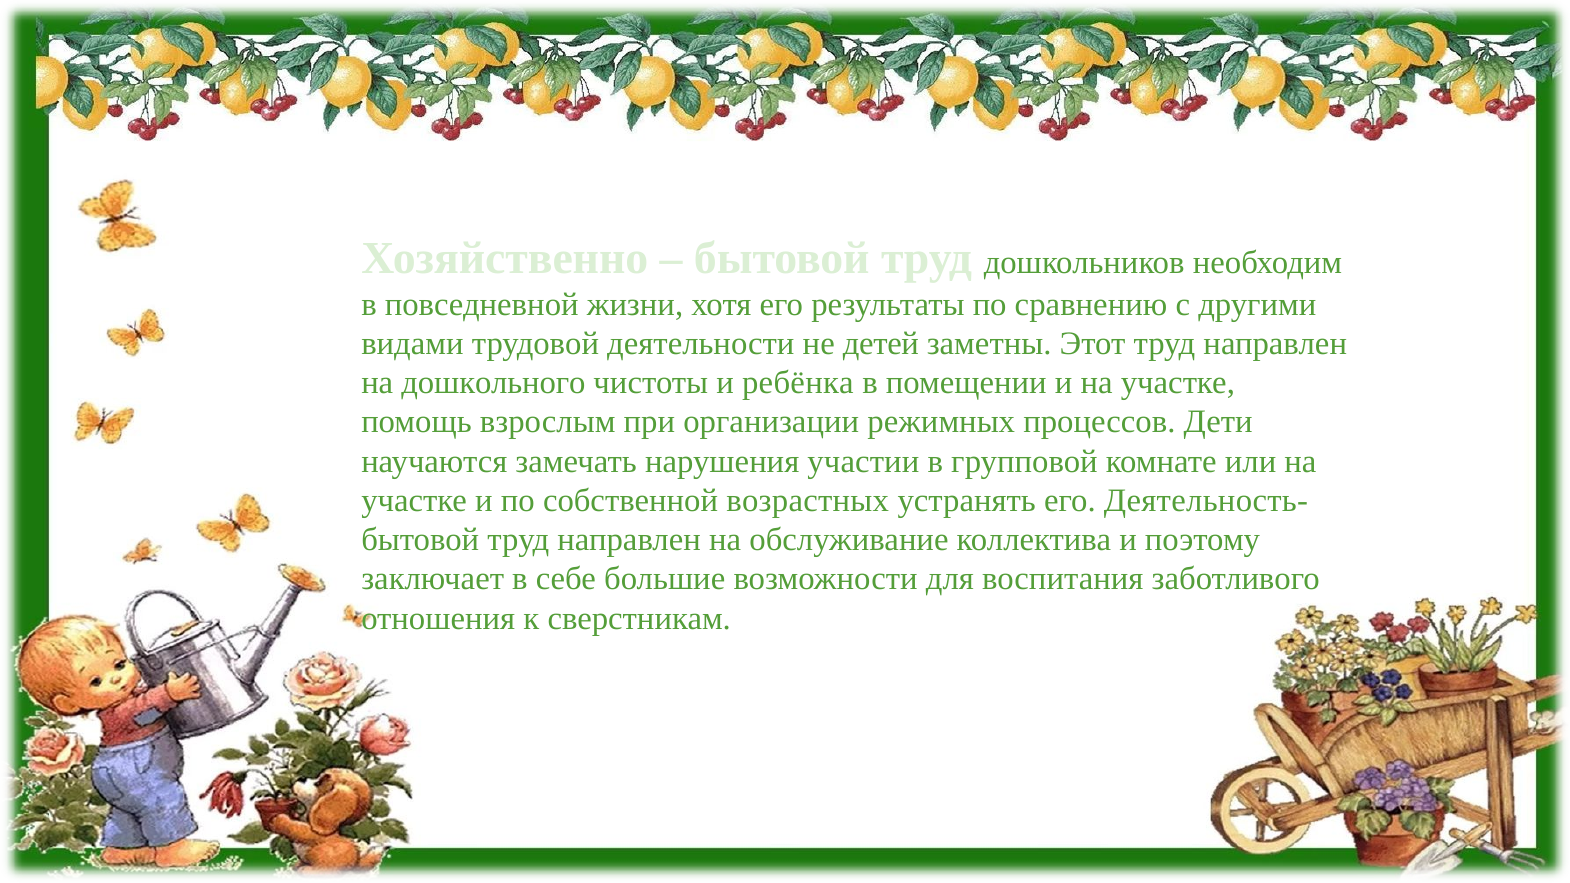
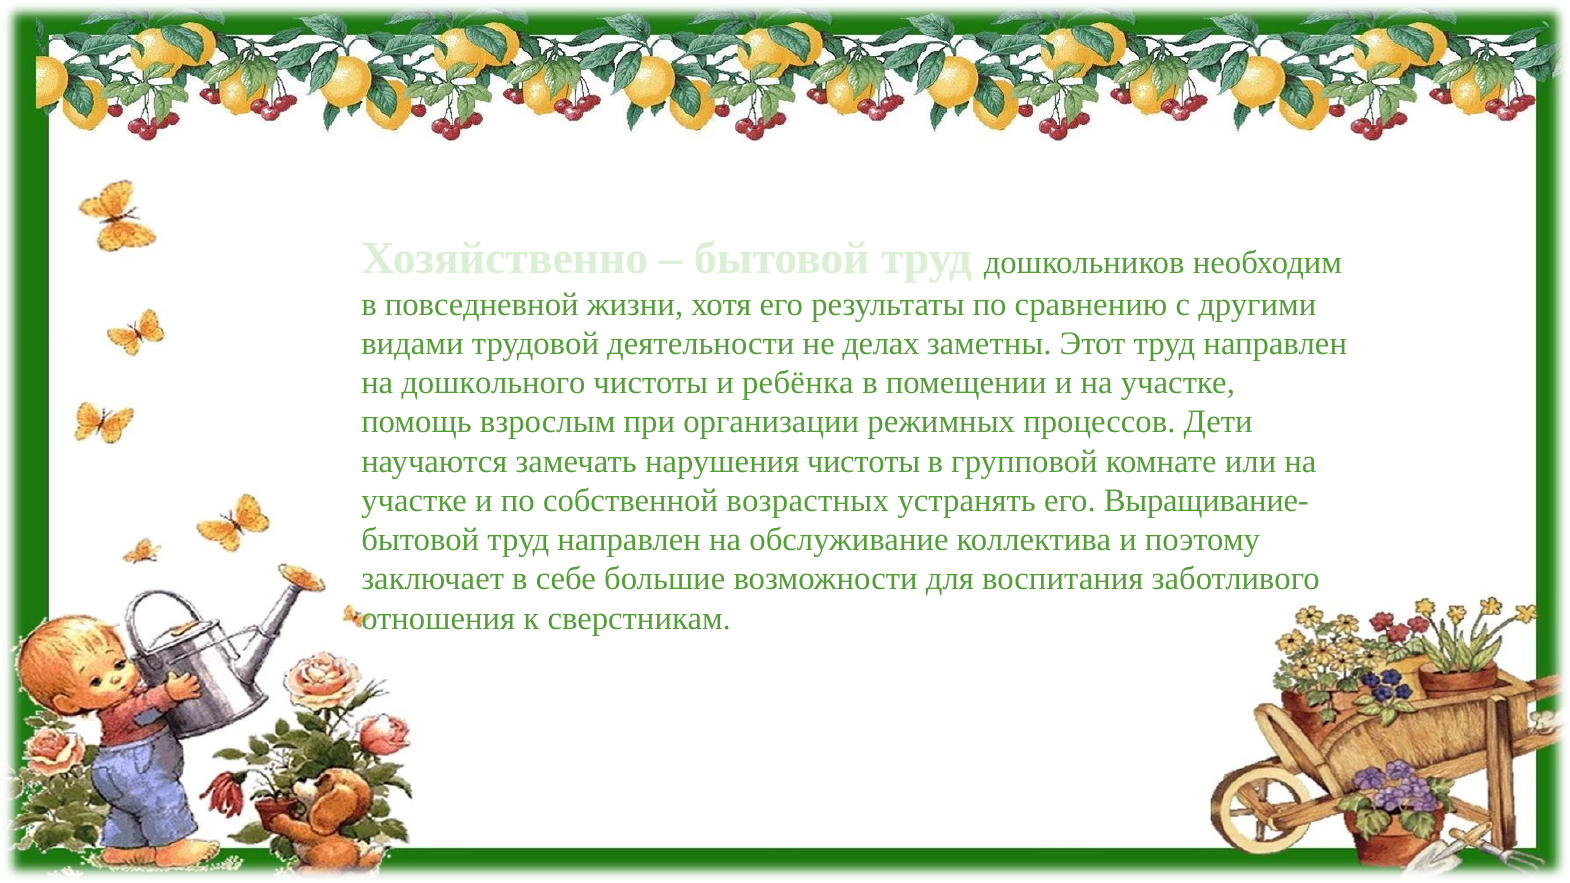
детей: детей -> делах (881, 344)
нарушения участии: участии -> чистоты (864, 461)
Деятельность-: Деятельность- -> Выращивание- (1206, 501)
